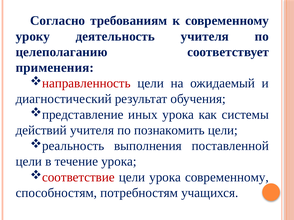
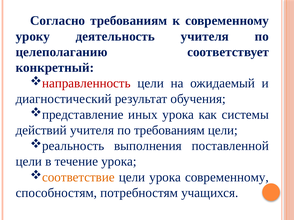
применения: применения -> конкретный (55, 68)
по познакомить: познакомить -> требованиям (169, 130)
соответствие colour: red -> orange (78, 178)
